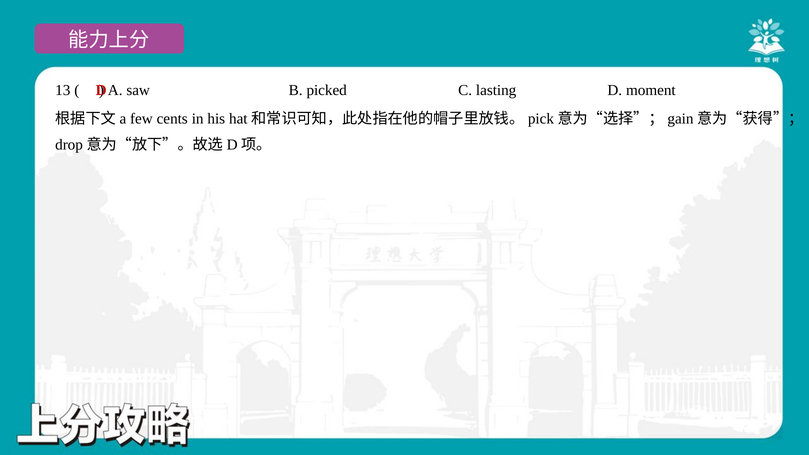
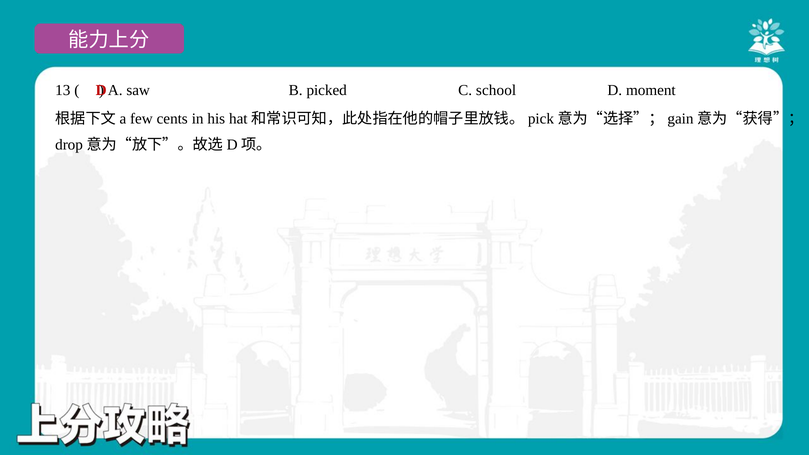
lasting: lasting -> school (496, 90)
